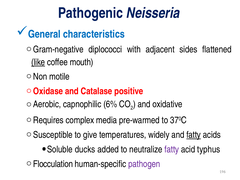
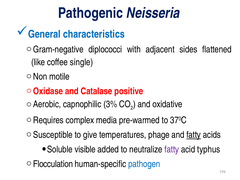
like underline: present -> none (38, 62)
mouth: mouth -> single (82, 62)
6%: 6% -> 3% (110, 104)
widely: widely -> phage (159, 135)
ducks: ducks -> visible (85, 149)
pathogen colour: purple -> blue (144, 164)
